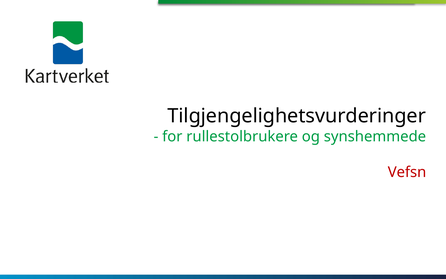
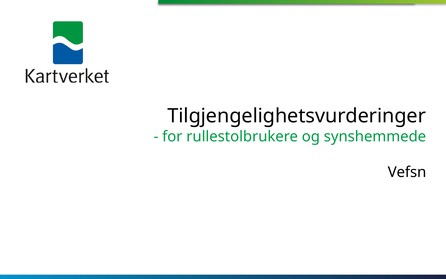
Vefsn colour: red -> black (407, 172)
